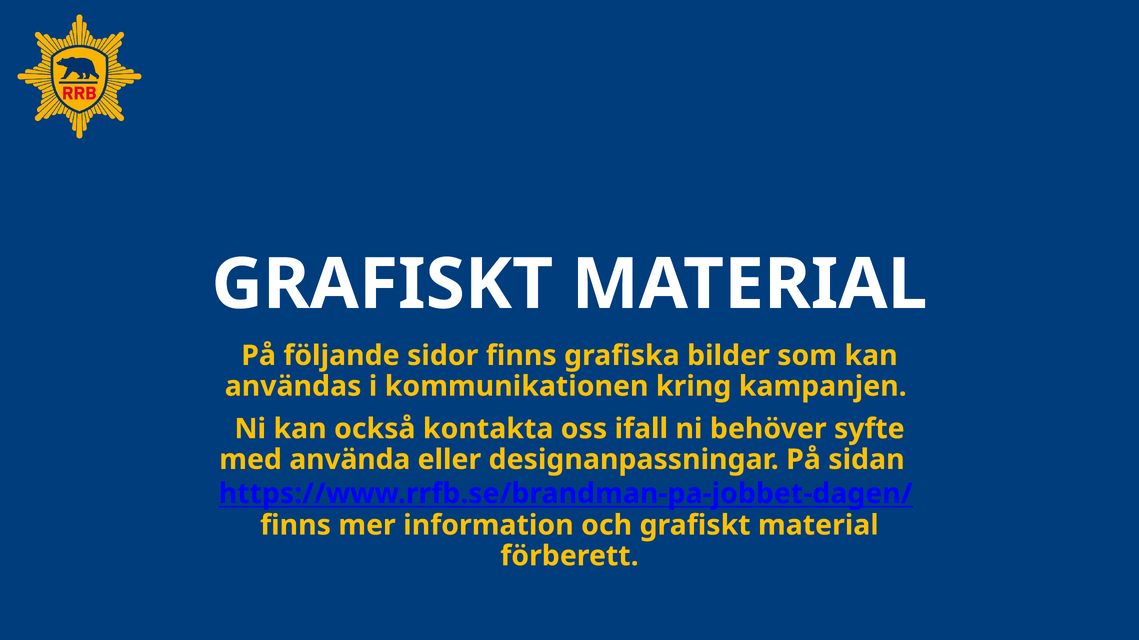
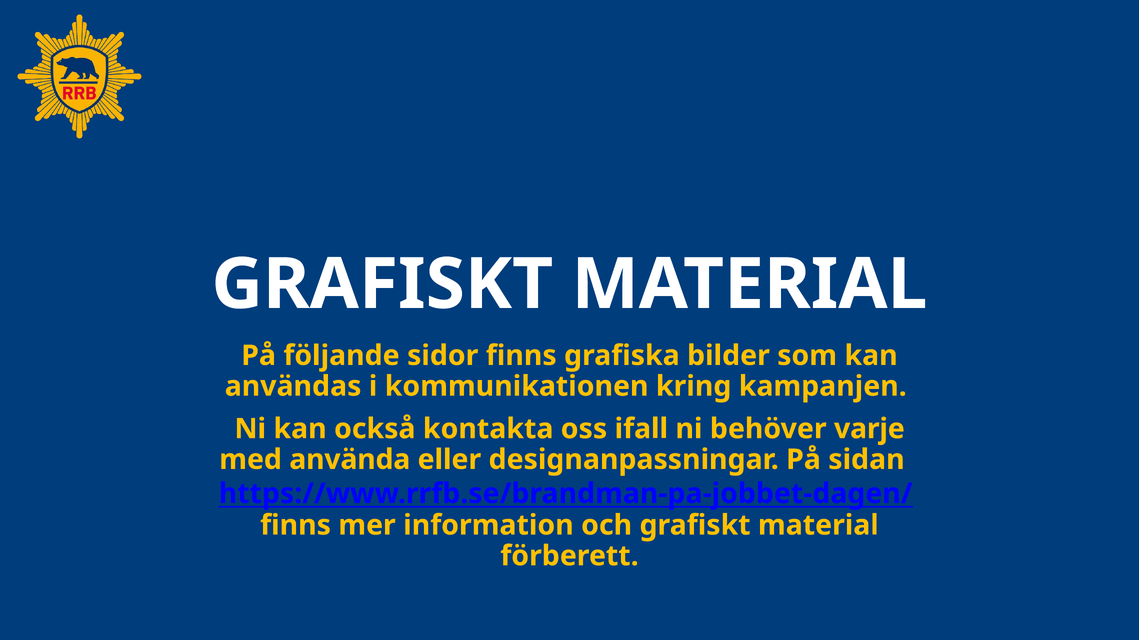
syfte: syfte -> varje (869, 429)
